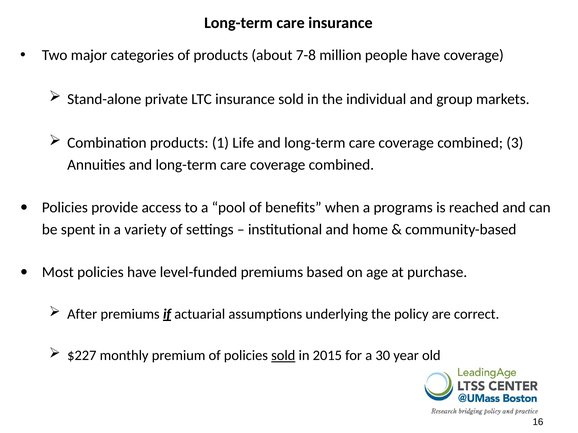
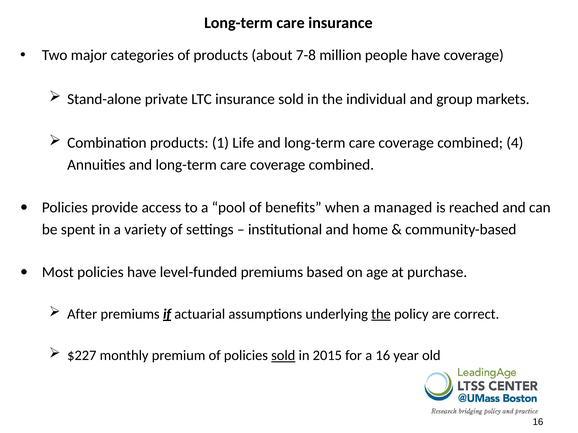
3: 3 -> 4 (515, 143)
programs: programs -> managed (403, 208)
the underline: none -> present (381, 314)
a 30: 30 -> 16 (383, 356)
